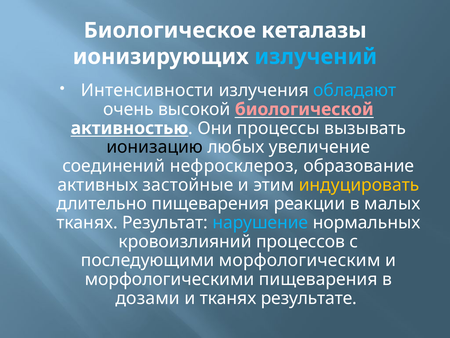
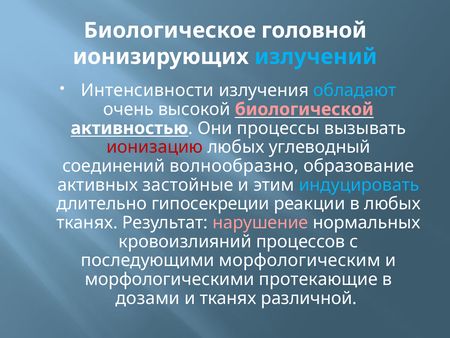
кеталазы: кеталазы -> головной (314, 30)
ионизацию colour: black -> red (155, 147)
увеличение: увеличение -> углеводный (320, 147)
нефросклероз: нефросклероз -> волнообразно (234, 166)
индуцировать colour: yellow -> light blue (359, 185)
длительно пищеварения: пищеварения -> гипосекреции (210, 204)
в малых: малых -> любых (392, 204)
нарушение colour: light blue -> pink (260, 222)
морфологическими пищеварения: пищеварения -> протекающие (318, 279)
результате: результате -> различной (309, 298)
